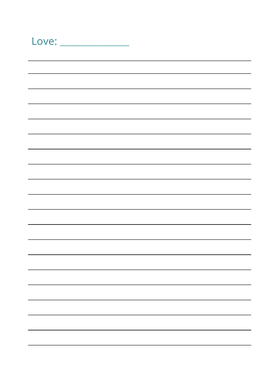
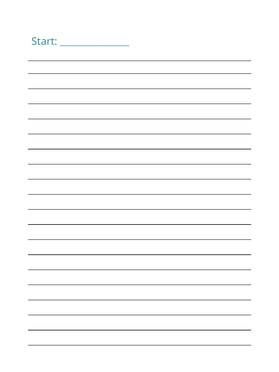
Love: Love -> Start (44, 42)
